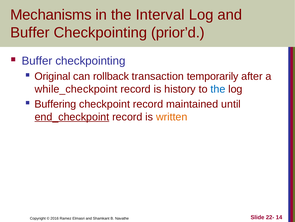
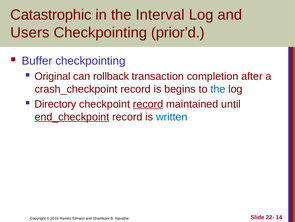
Mechanisms: Mechanisms -> Catastrophic (51, 15)
Buffer: Buffer -> Users (30, 32)
temporarily: temporarily -> completion (213, 76)
while_checkpoint: while_checkpoint -> crash_checkpoint (76, 89)
history: history -> begins (180, 89)
Buffering: Buffering -> Directory (55, 104)
record underline: none -> present (148, 104)
written colour: orange -> blue (172, 117)
